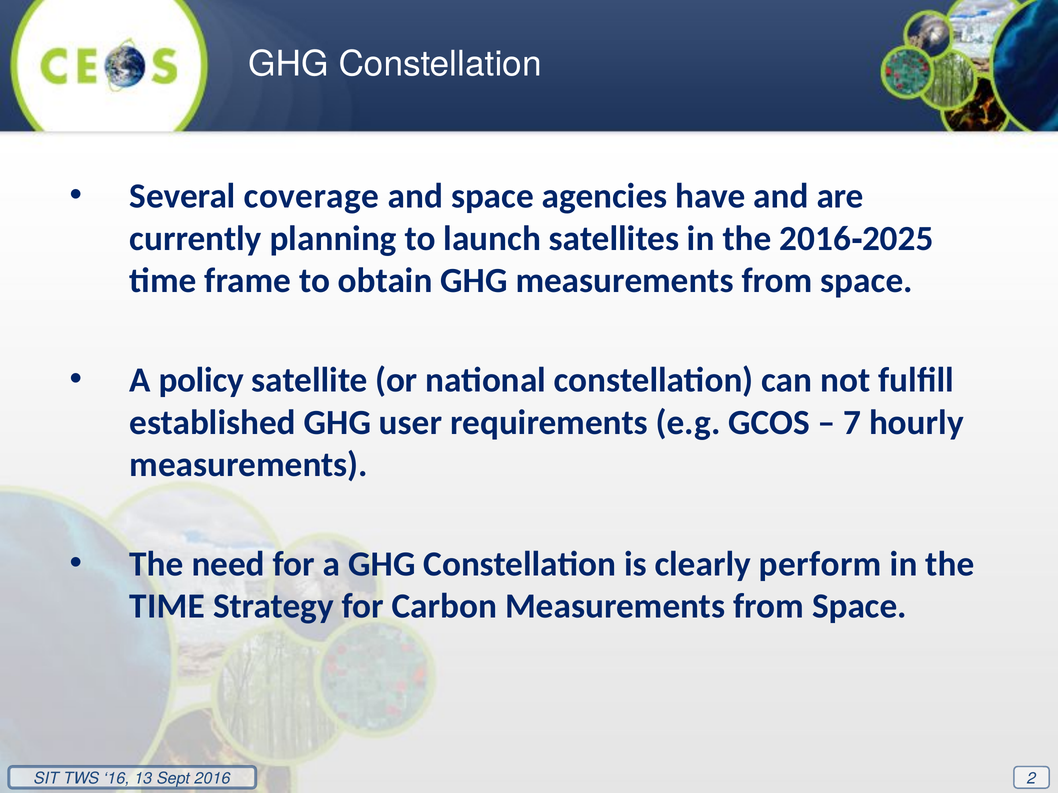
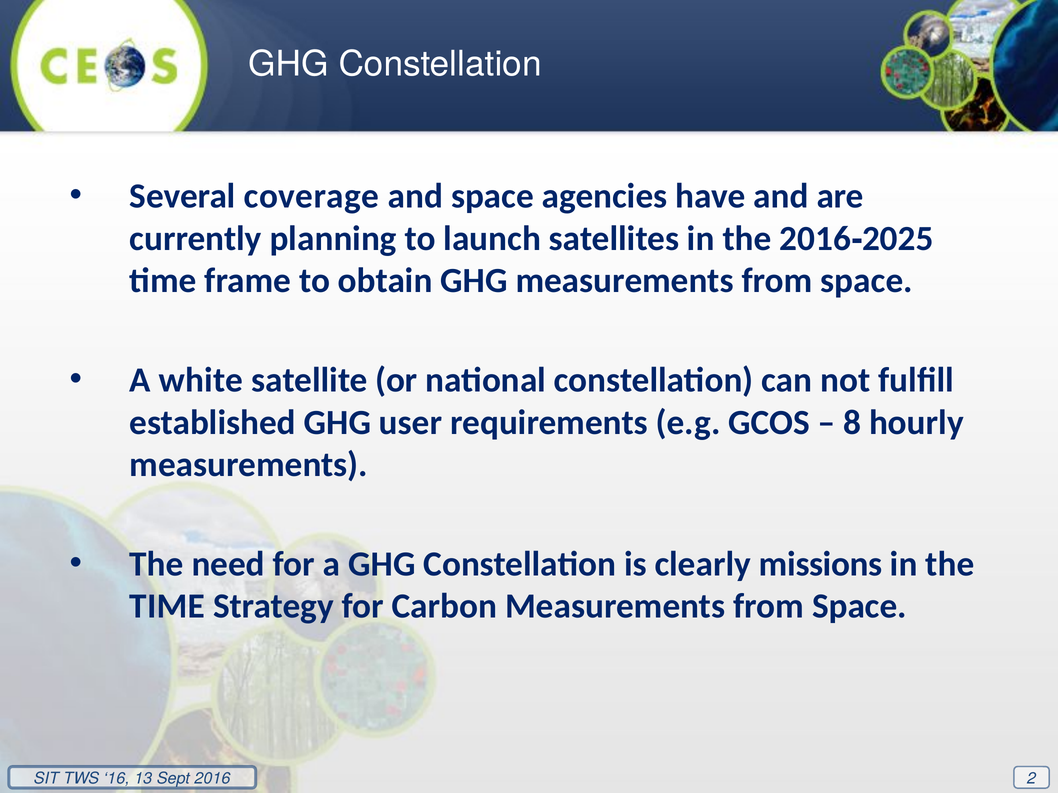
policy: policy -> white (201, 380)
7: 7 -> 8 (852, 423)
perform: perform -> missions (821, 564)
